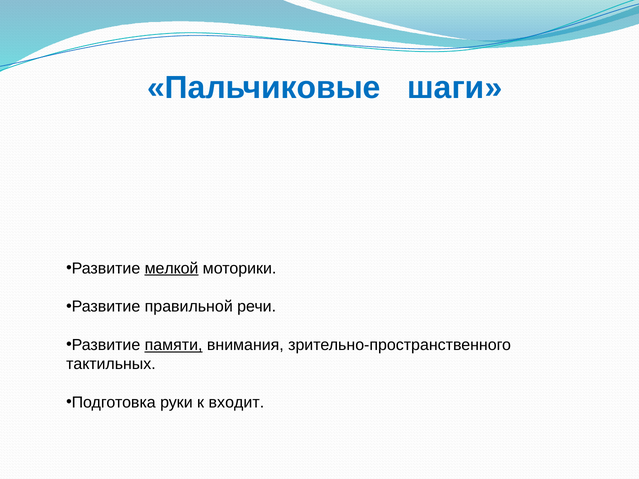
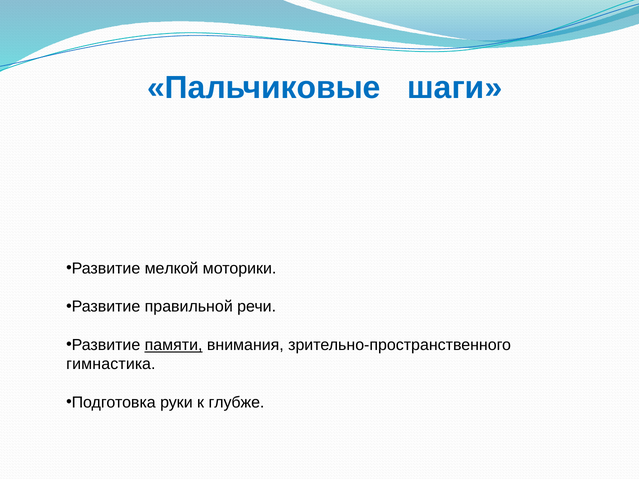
мелкой underline: present -> none (172, 268)
тактильных: тактильных -> гимнастика (111, 364)
входит: входит -> глубже (236, 403)
